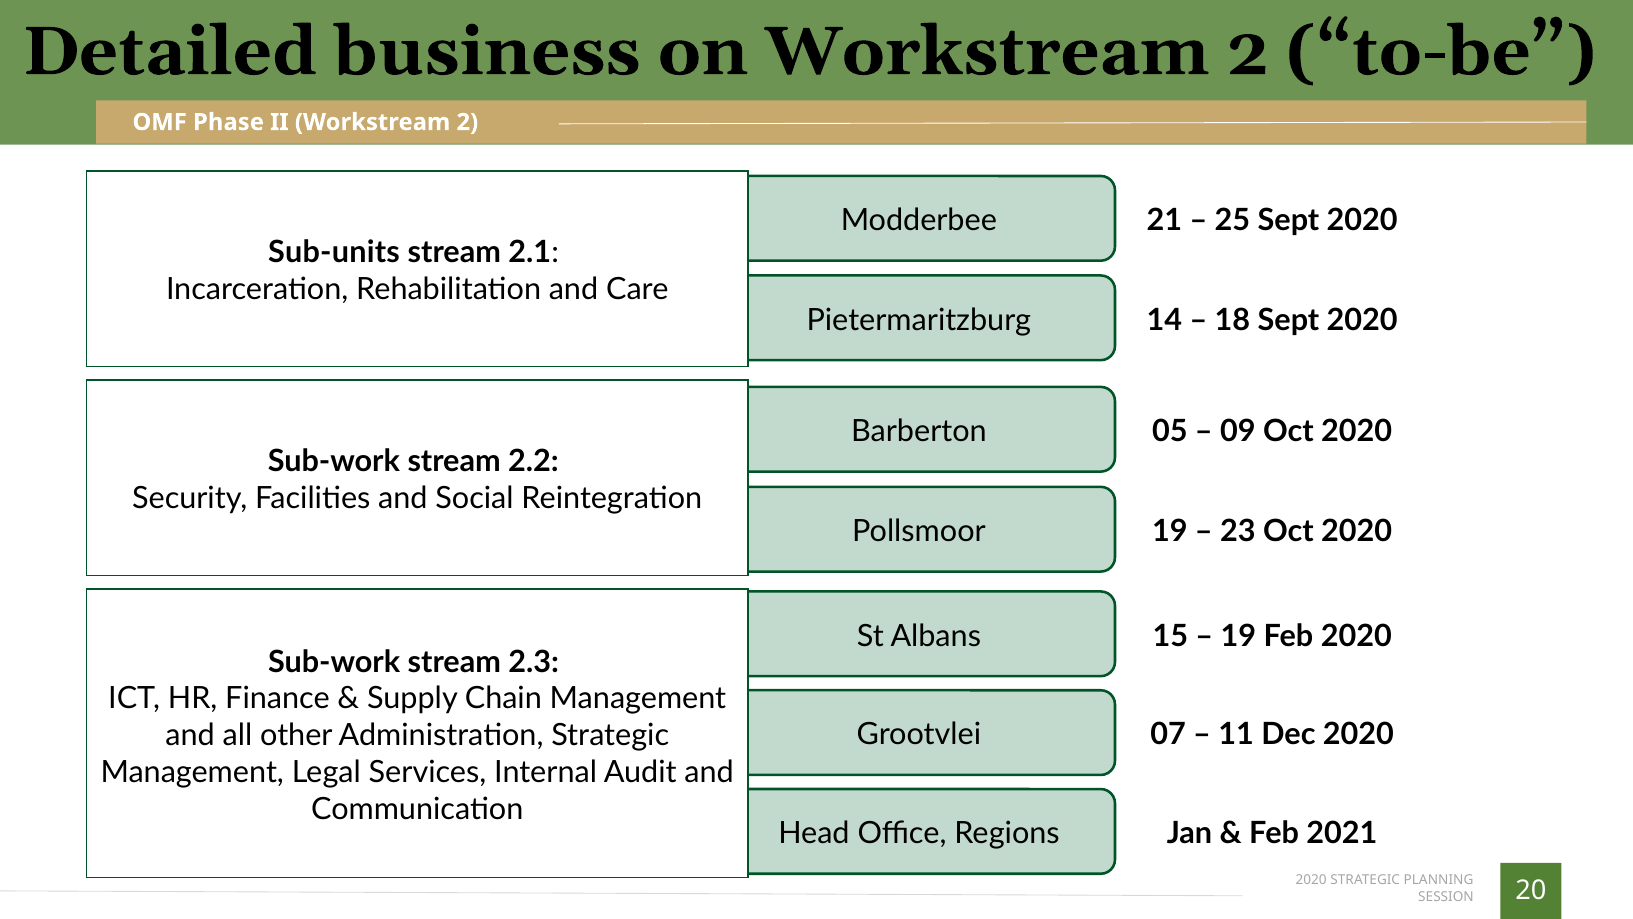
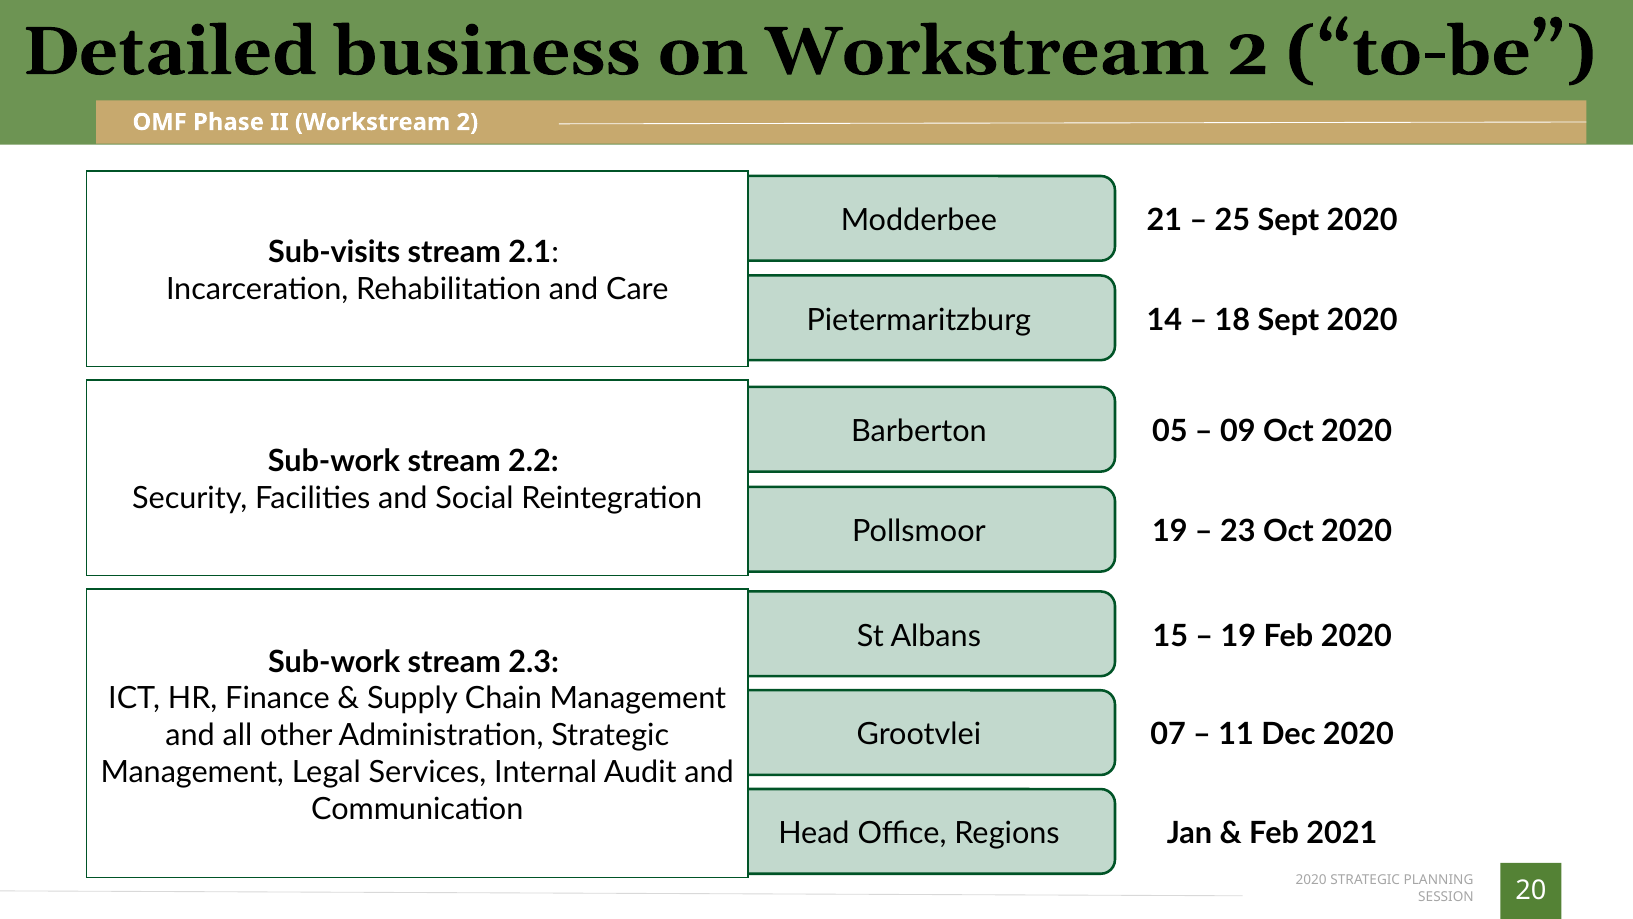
Sub-units: Sub-units -> Sub-visits (334, 253)
